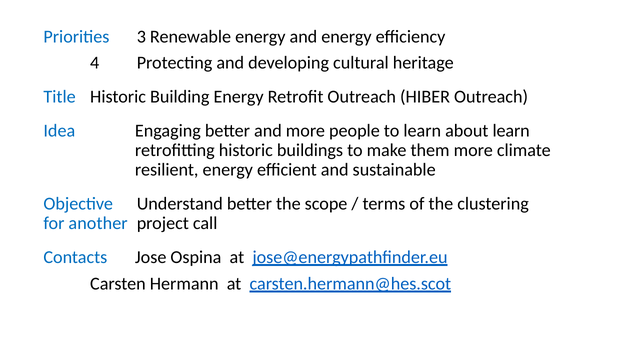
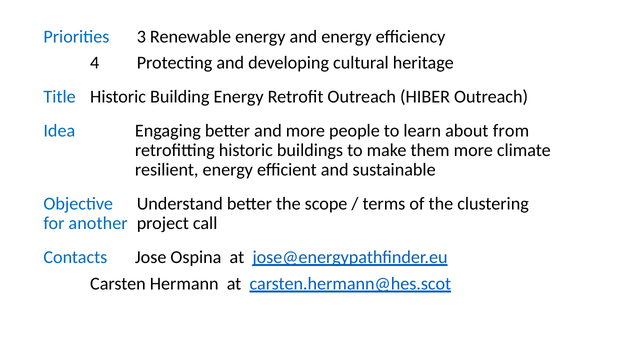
about learn: learn -> from (511, 131)
